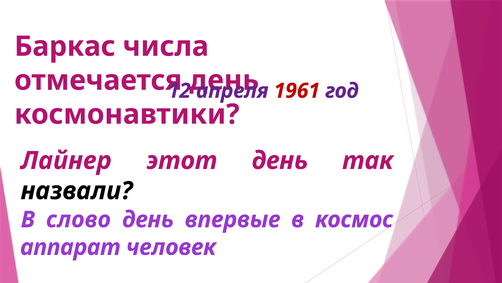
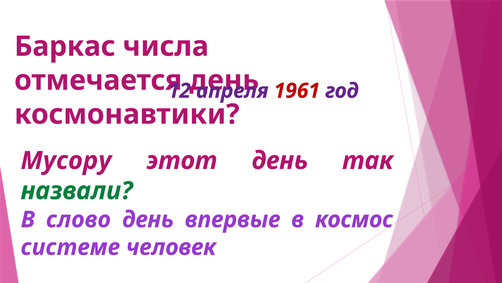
Лайнер: Лайнер -> Мусору (66, 160)
назвали colour: black -> green (77, 190)
аппарат: аппарат -> системе (70, 247)
